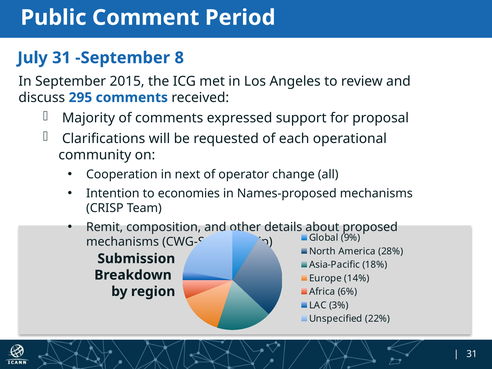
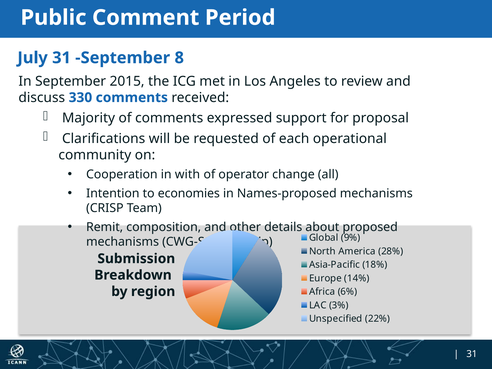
295: 295 -> 330 (80, 98)
next: next -> with (187, 175)
